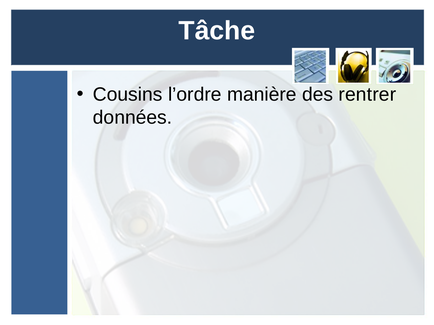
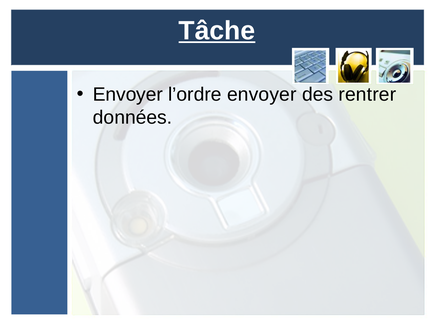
Tâche underline: none -> present (217, 31)
Cousins: Cousins -> Envoyer (128, 95)
l’ordre manière: manière -> envoyer (262, 95)
